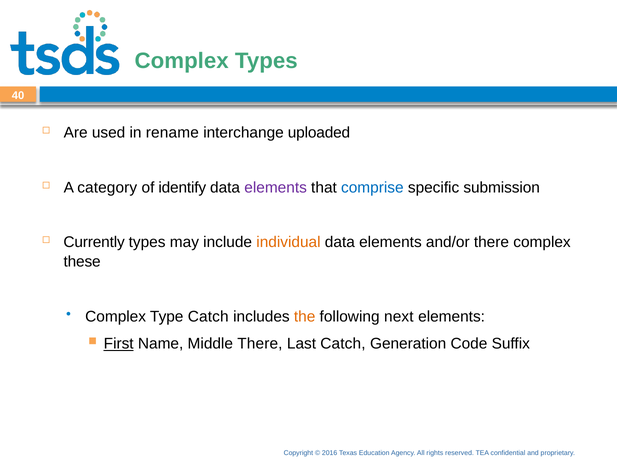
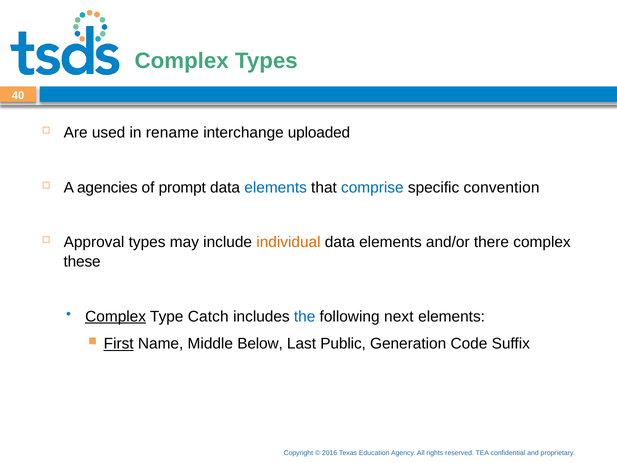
category: category -> agencies (107, 187)
identify: identify -> prompt (182, 187)
elements colour: purple -> blue (276, 187)
submission: submission -> convention (502, 187)
Currently: Currently -> Approval (94, 242)
Complex underline: none -> present (116, 316)
the colour: orange -> blue (305, 316)
Middle There: There -> Below (260, 344)
Last Catch: Catch -> Public (343, 344)
